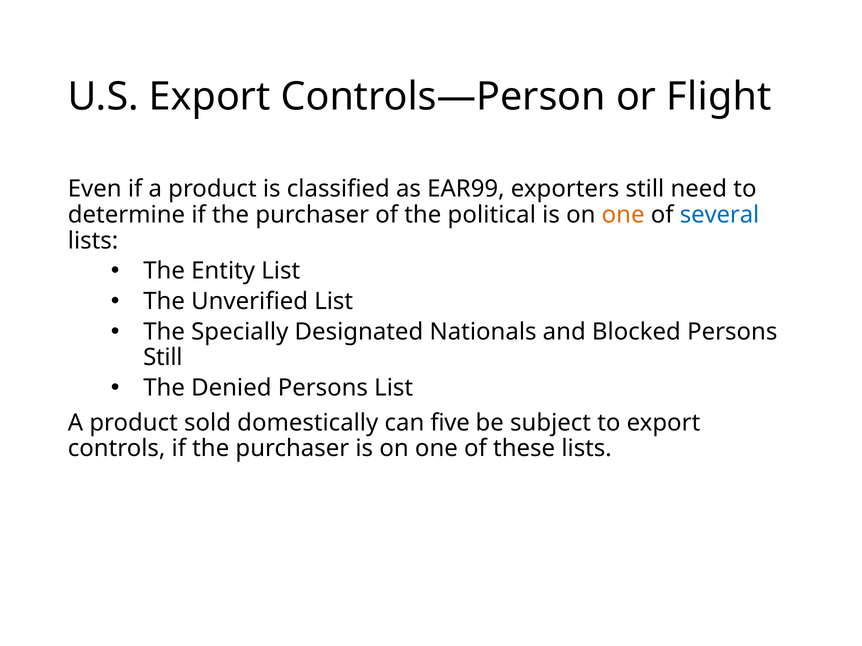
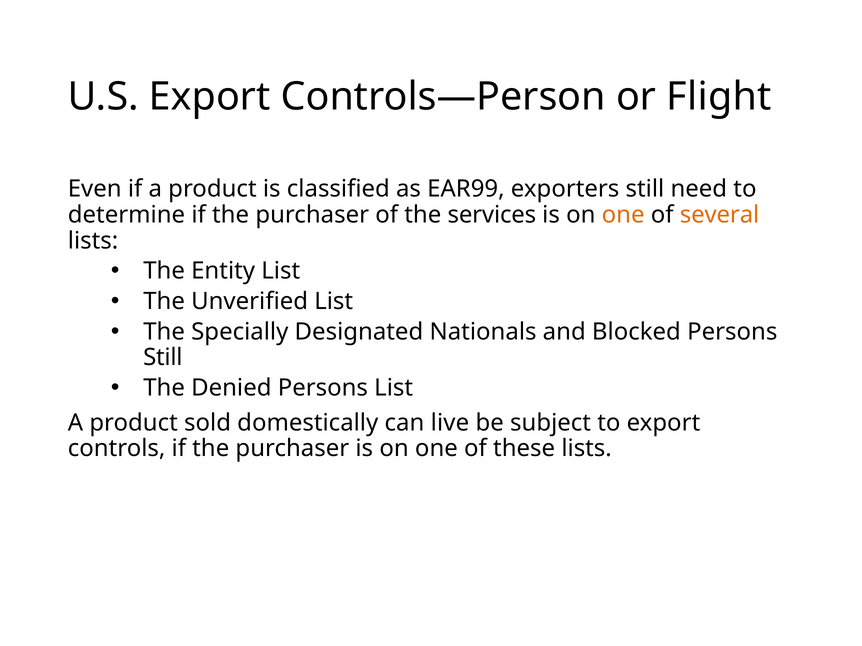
political: political -> services (492, 215)
several colour: blue -> orange (720, 215)
five: five -> live (450, 423)
